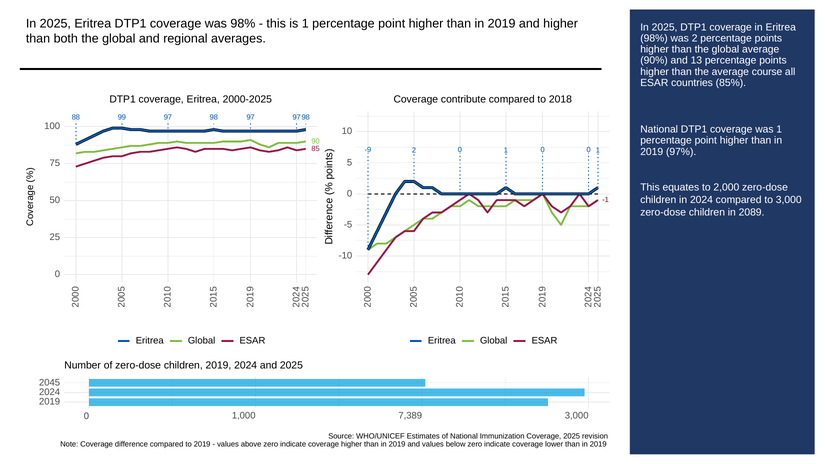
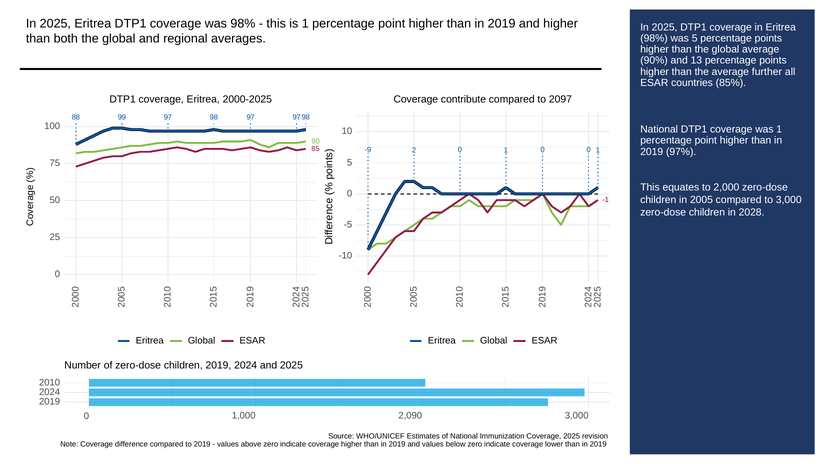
was 2: 2 -> 5 (695, 38)
course: course -> further (767, 72)
2018: 2018 -> 2097 (560, 99)
in 2024: 2024 -> 2005 (701, 200)
2089: 2089 -> 2028 (752, 212)
2045: 2045 -> 2010 (50, 382)
7,389: 7,389 -> 2,090 (410, 416)
